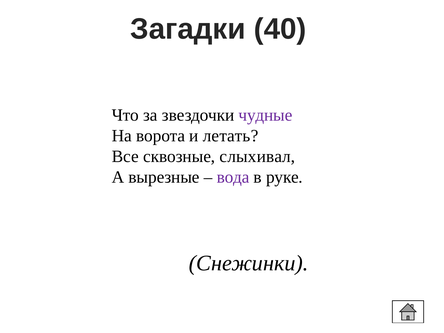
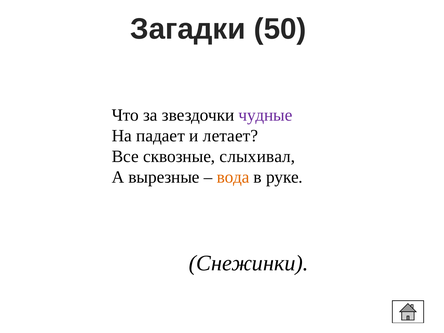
40: 40 -> 50 (280, 29)
ворота: ворота -> падает (161, 136)
летать: летать -> летает (231, 136)
вода colour: purple -> orange (233, 177)
